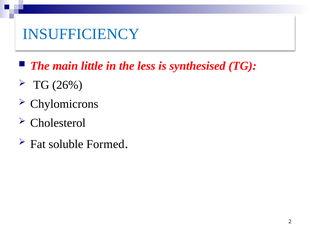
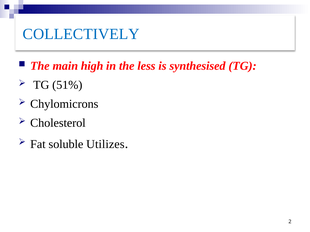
INSUFFICIENCY: INSUFFICIENCY -> COLLECTIVELY (81, 34)
little: little -> high (92, 66)
26%: 26% -> 51% (67, 85)
Formed: Formed -> Utilizes (105, 144)
